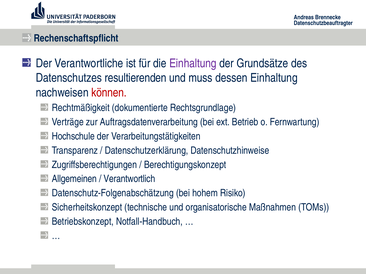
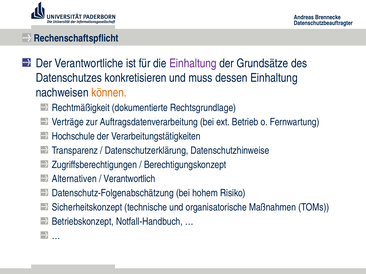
resultierenden: resultierenden -> konkretisieren (136, 78)
können colour: red -> orange (109, 93)
Allgemeinen: Allgemeinen -> Alternativen (74, 179)
